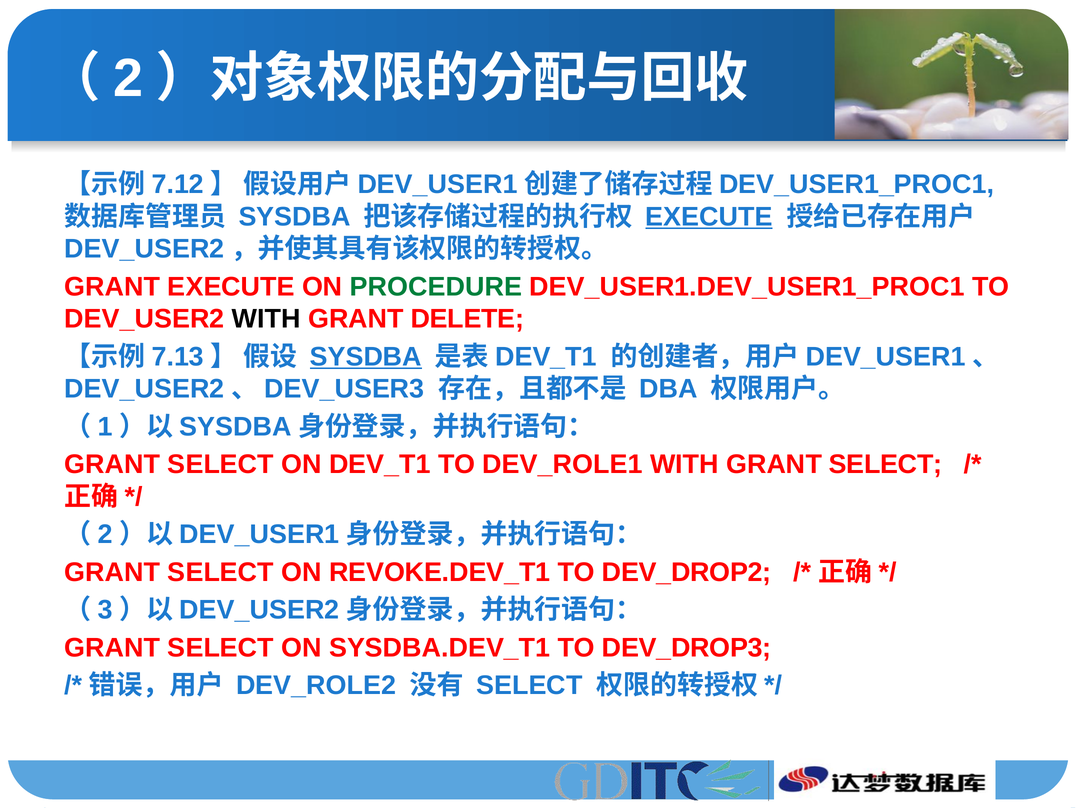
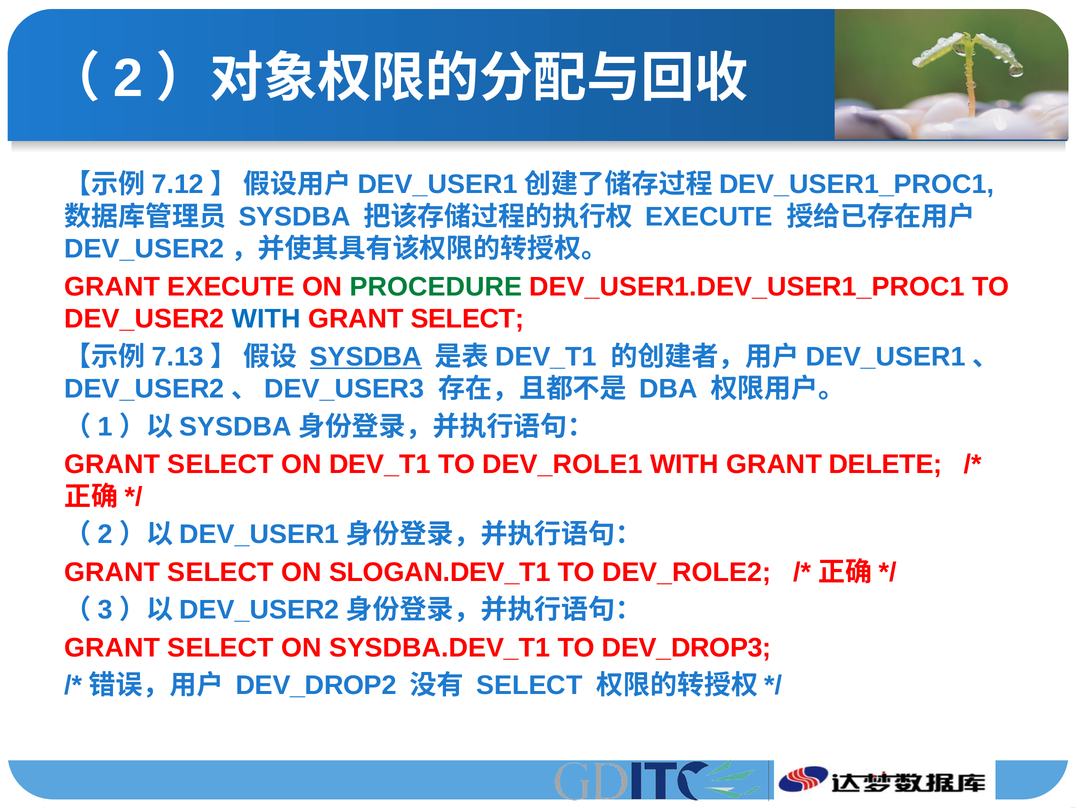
EXECUTE underline: present -> none (709, 217)
WITH colour: black -> blue (266, 319)
DELETE: DELETE -> SELECT (467, 319)
WITH GRANT SELECT: SELECT -> DELETE (886, 464)
REVOKE.DEV_T1: REVOKE.DEV_T1 -> SLOGAN.DEV_T1 (440, 572)
DEV_DROP2: DEV_DROP2 -> DEV_ROLE2 (687, 572)
DEV_ROLE2: DEV_ROLE2 -> DEV_DROP2 (316, 685)
